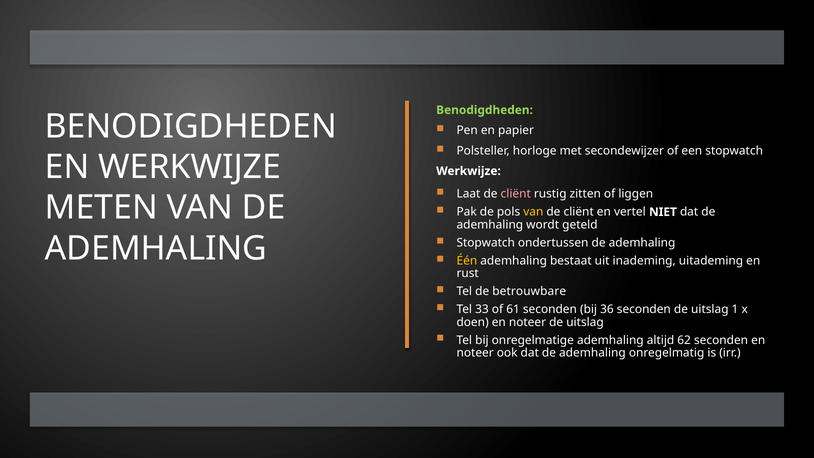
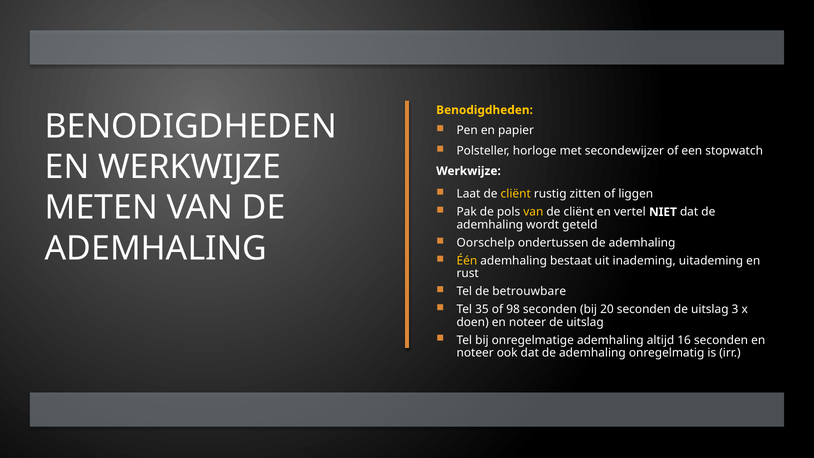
Benodigdheden colour: light green -> yellow (485, 110)
cliënt colour: pink -> yellow (516, 194)
Stopwatch: Stopwatch -> Oorschelp (486, 243)
33: 33 -> 35 (482, 309)
61: 61 -> 98 (513, 309)
36: 36 -> 20 (607, 309)
1: 1 -> 3 (735, 309)
62: 62 -> 16 (684, 340)
